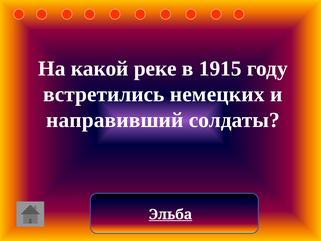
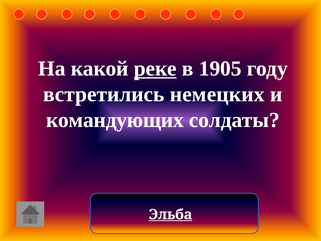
реке underline: none -> present (155, 69)
1915: 1915 -> 1905 (220, 69)
направивший: направивший -> командующих (115, 120)
